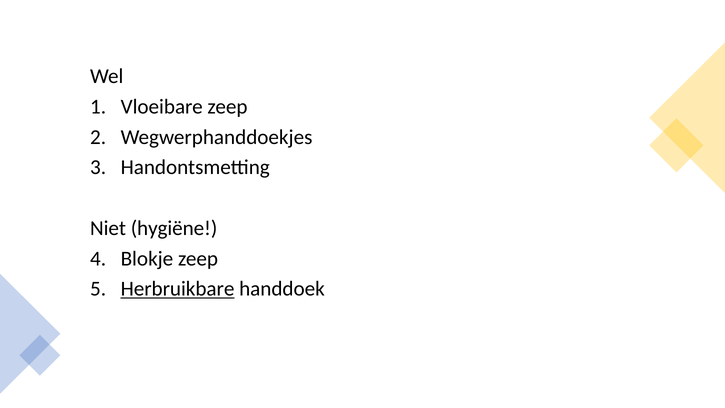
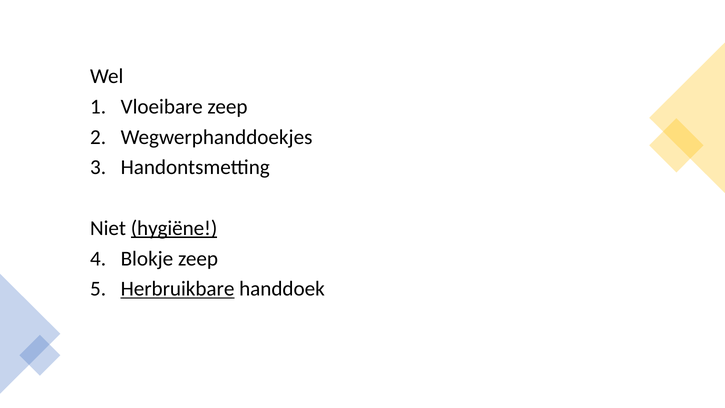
hygiëne underline: none -> present (174, 228)
